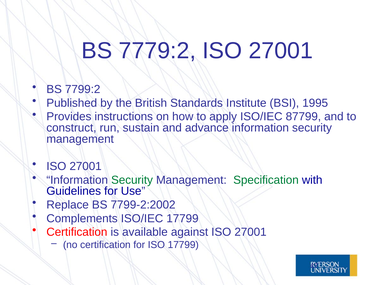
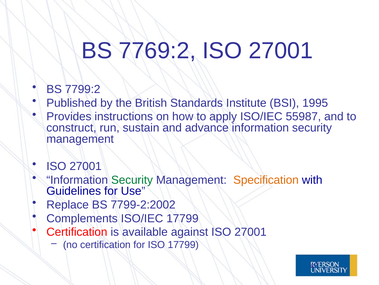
7779:2: 7779:2 -> 7769:2 (157, 51)
87799: 87799 -> 55987 (303, 116)
Specification colour: green -> orange (266, 179)
